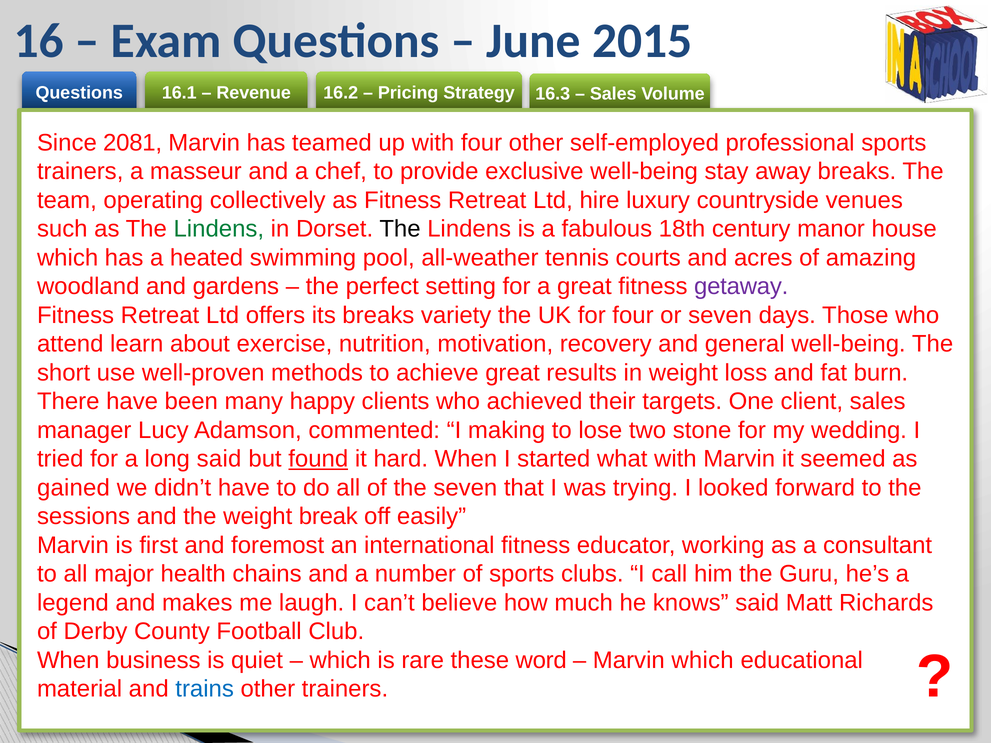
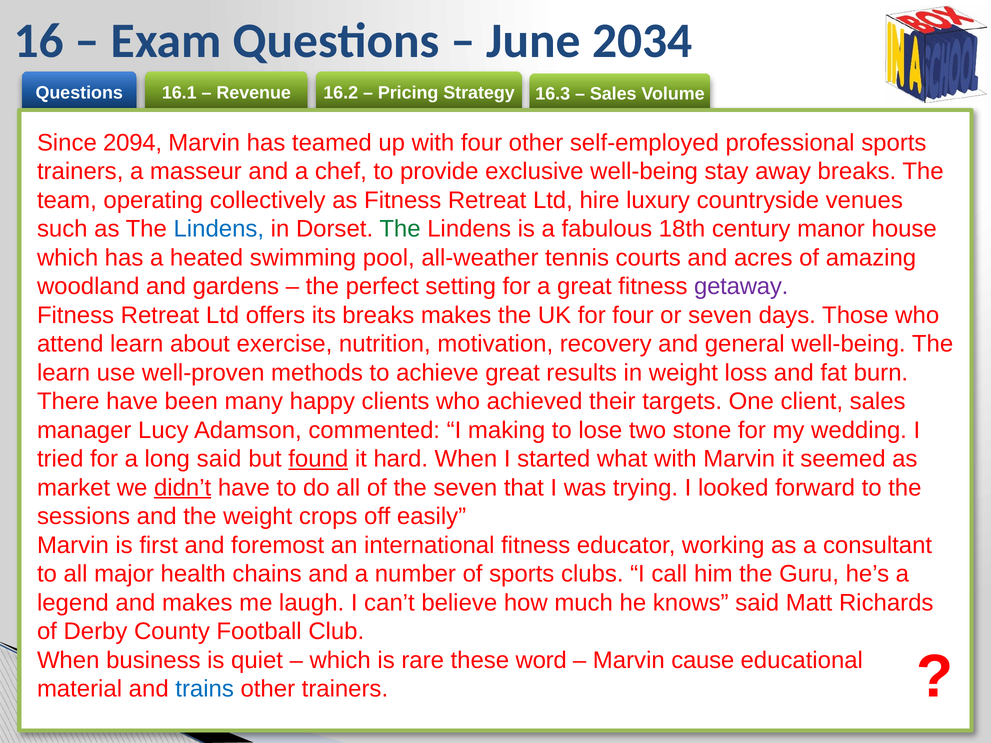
2015: 2015 -> 2034 (642, 41)
2081: 2081 -> 2094 (133, 143)
Lindens colour: green -> blue (219, 229)
The colour: black -> green (400, 229)
breaks variety: variety -> makes (456, 315)
short: short -> learn (64, 373)
gained: gained -> market (74, 488)
didn’t underline: none -> present (183, 488)
break: break -> crops (328, 517)
Marvin which: which -> cause (703, 660)
